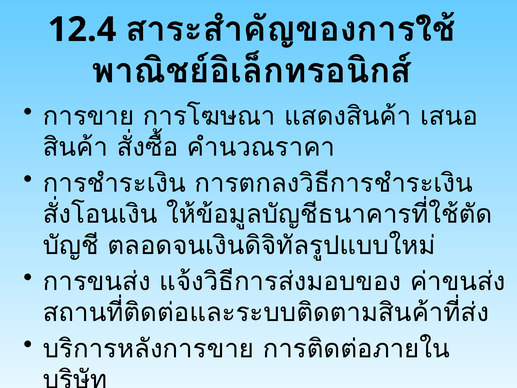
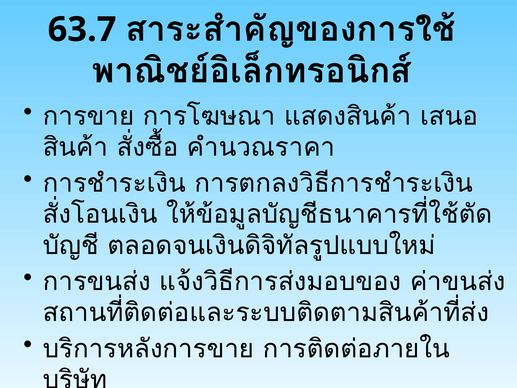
12.4: 12.4 -> 63.7 (82, 30)
